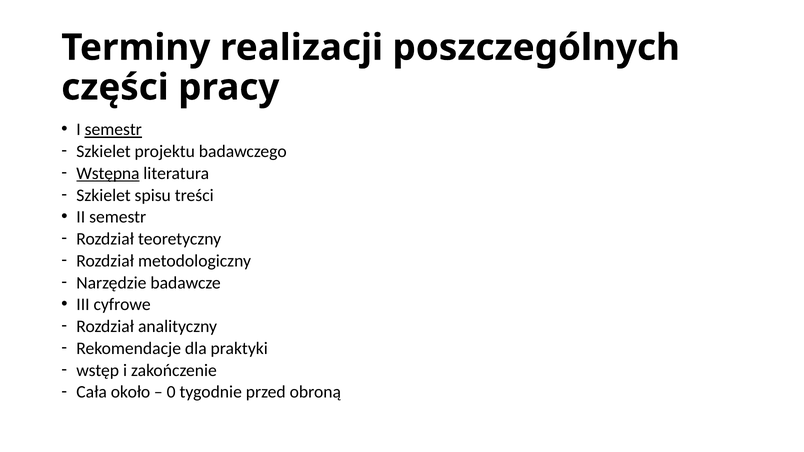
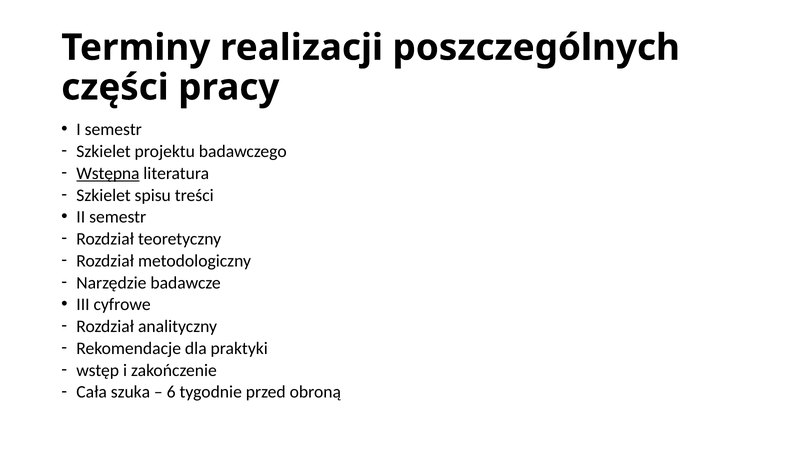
semestr underline: present -> none (113, 130)
około: około -> szuka (130, 392)
0: 0 -> 6 (171, 392)
